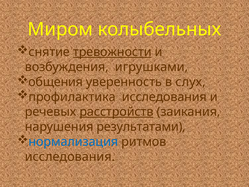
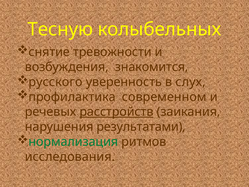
Миром: Миром -> Тесную (60, 29)
тревожности underline: present -> none (112, 52)
игрушками: игрушками -> знакомится (152, 67)
общения: общения -> русского (56, 82)
профилактика исследования: исследования -> современном (164, 97)
нормализация colour: blue -> green (73, 142)
